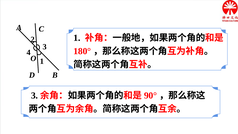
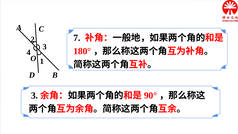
2 1: 1 -> 7 (77, 38)
